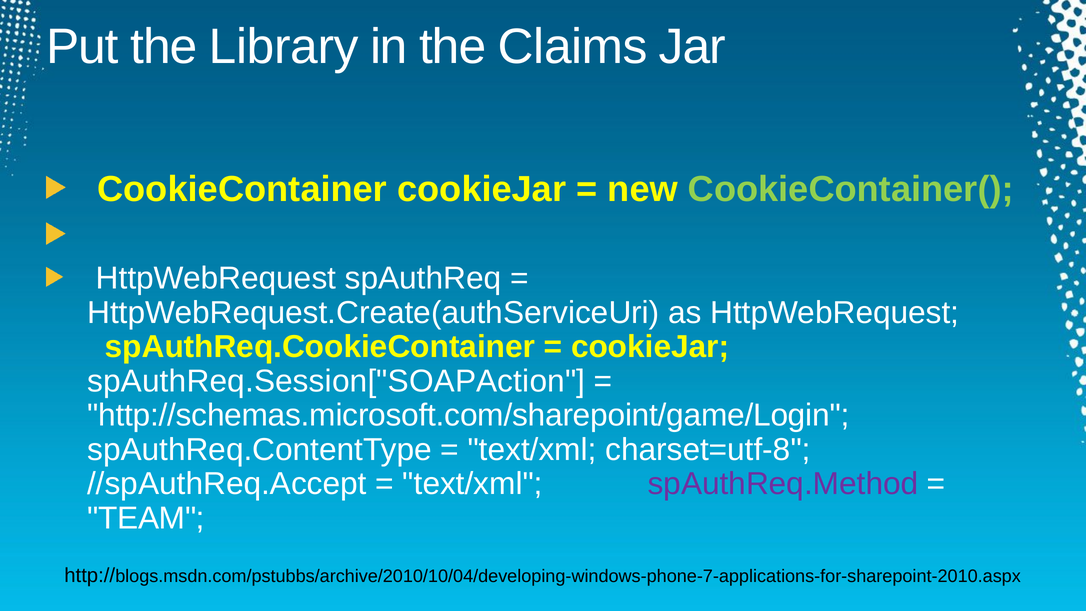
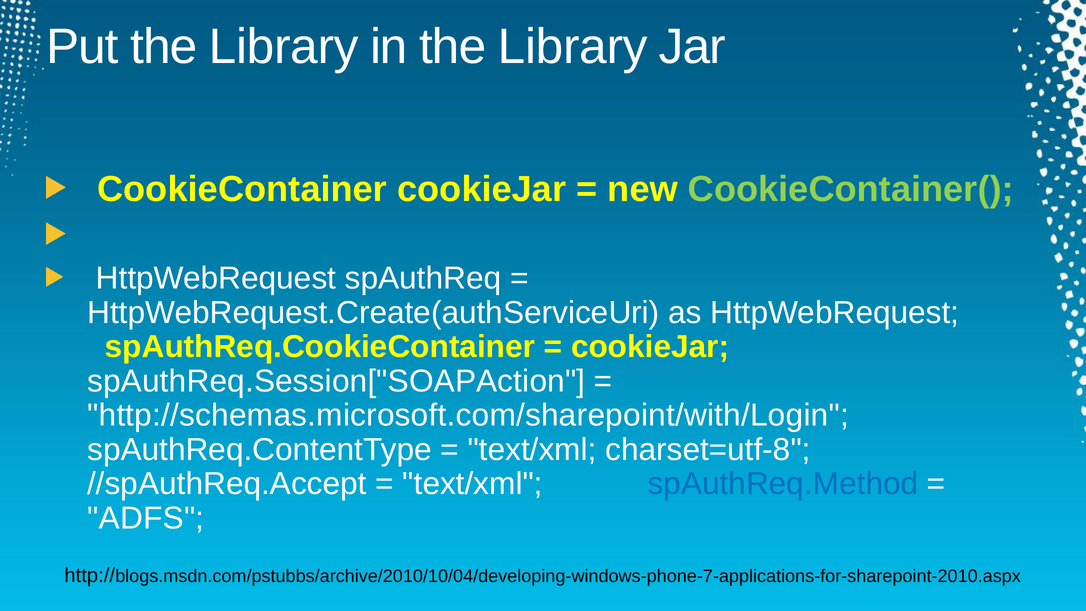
in the Claims: Claims -> Library (573, 47)
http://schemas.microsoft.com/sharepoint/game/Login: http://schemas.microsoft.com/sharepoint/game/Login -> http://schemas.microsoft.com/sharepoint/with/Login (468, 415)
spAuthReq.Method colour: purple -> blue (783, 484)
TEAM: TEAM -> ADFS (146, 518)
